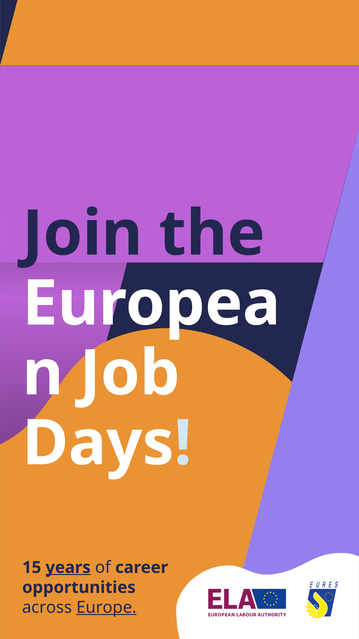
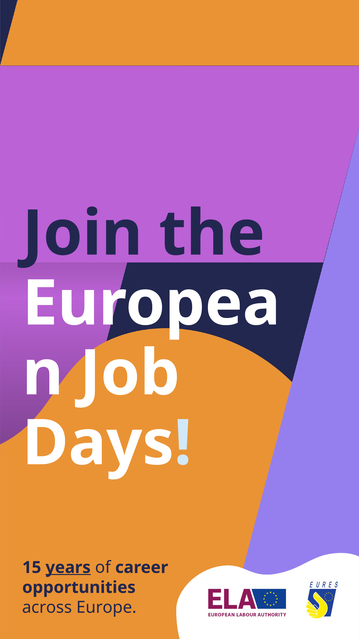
Europe underline: present -> none (106, 607)
